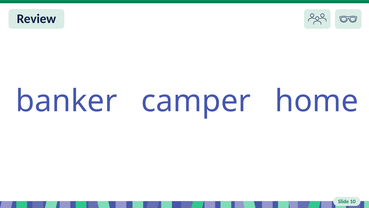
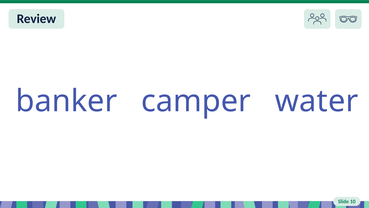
home: home -> water (317, 101)
